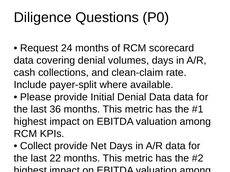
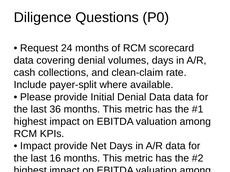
Collect: Collect -> Impact (36, 146)
22: 22 -> 16 (55, 159)
